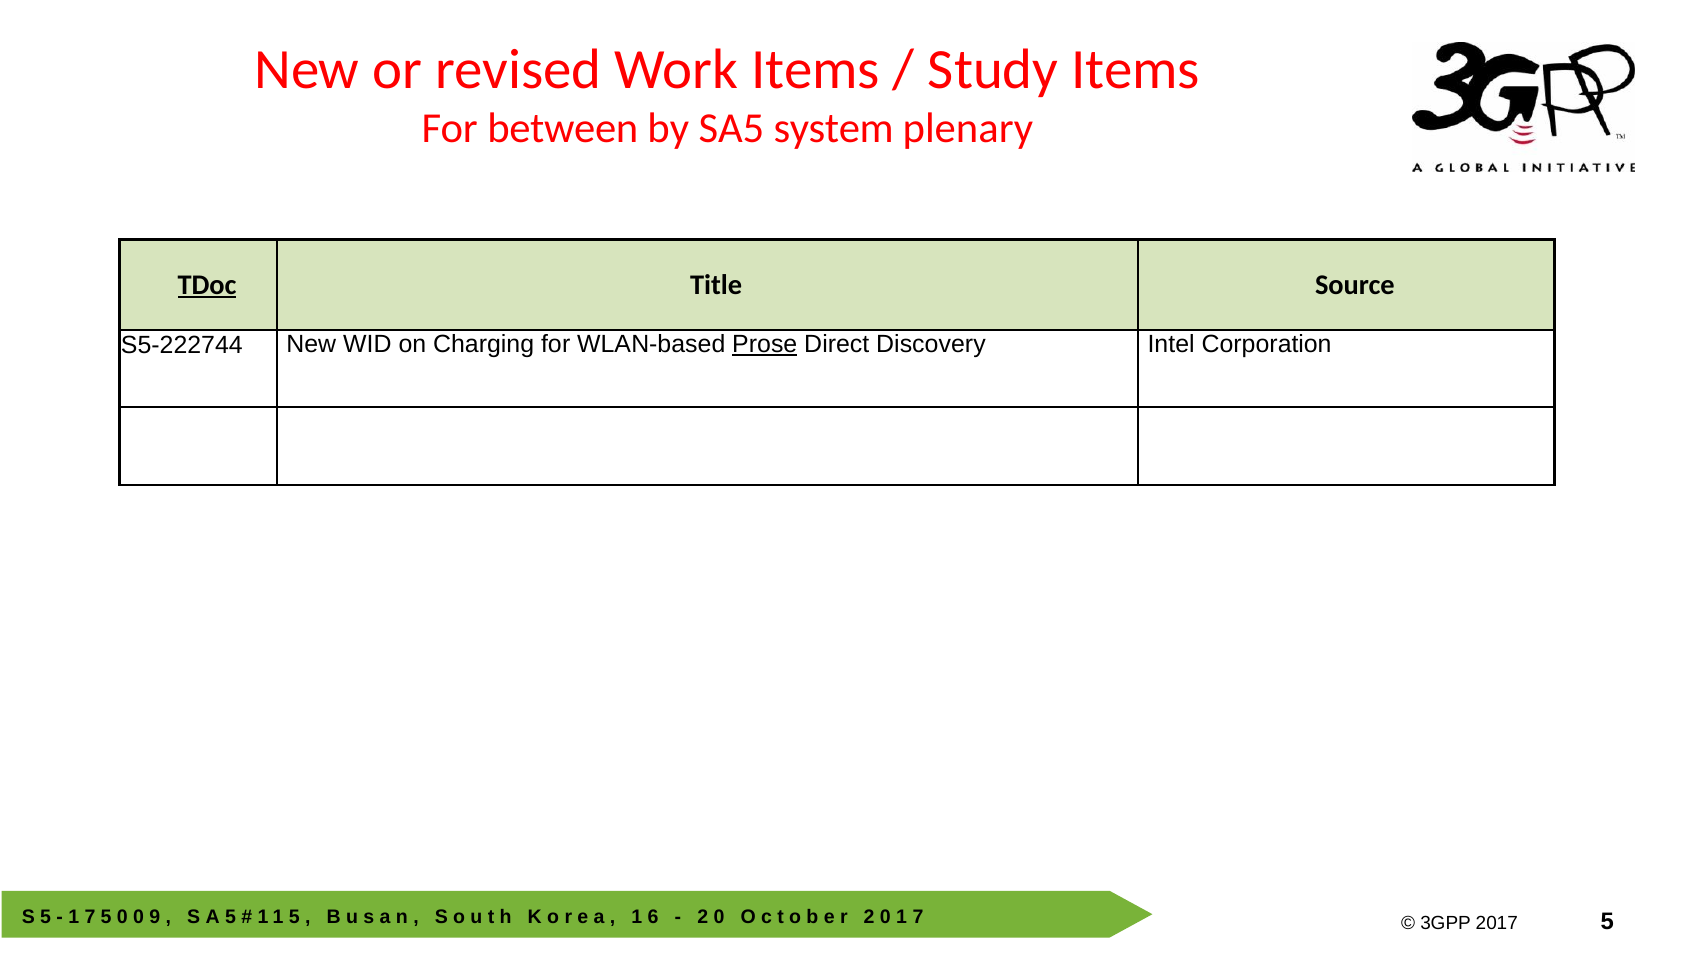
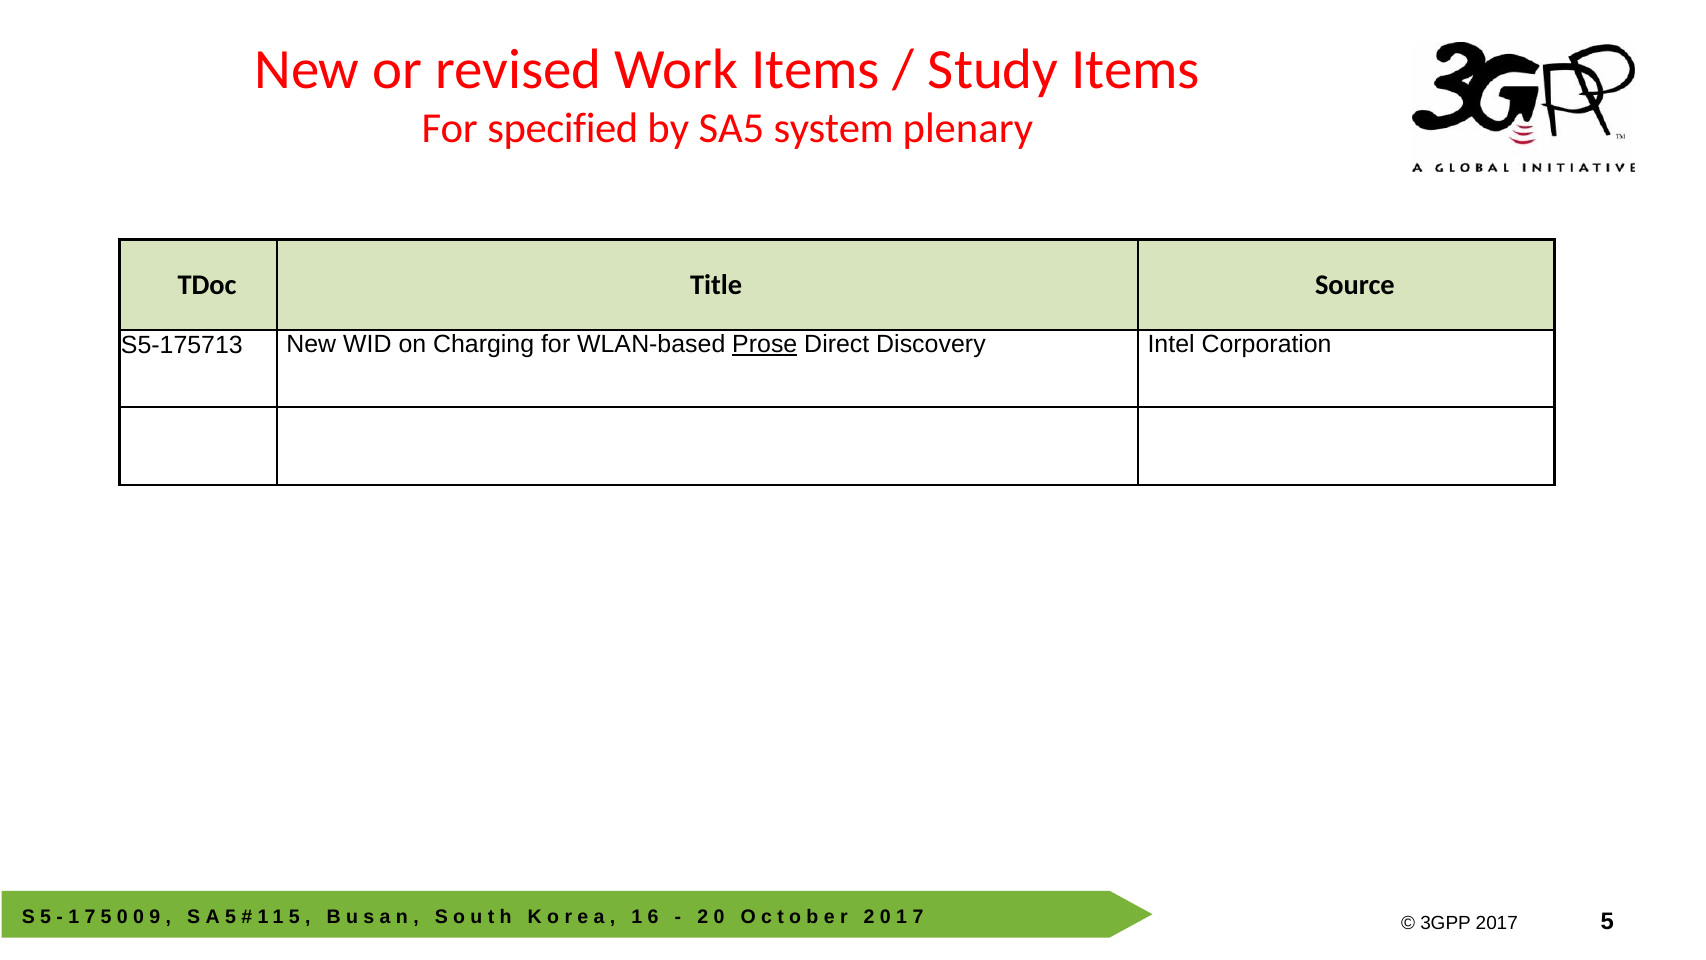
between: between -> specified (563, 129)
TDoc underline: present -> none (207, 285)
S5-222744: S5-222744 -> S5-175713 (182, 345)
